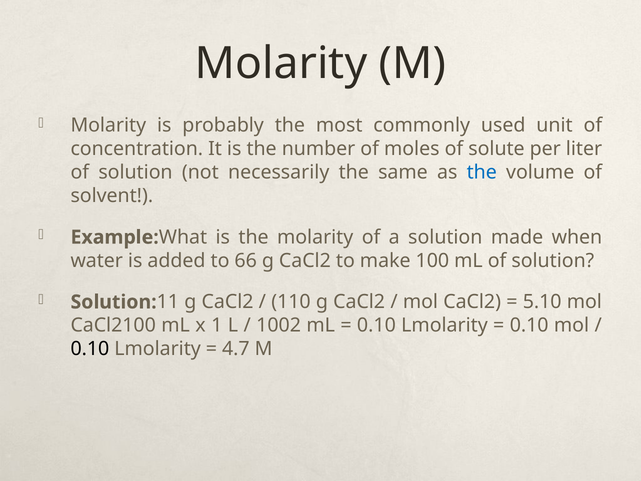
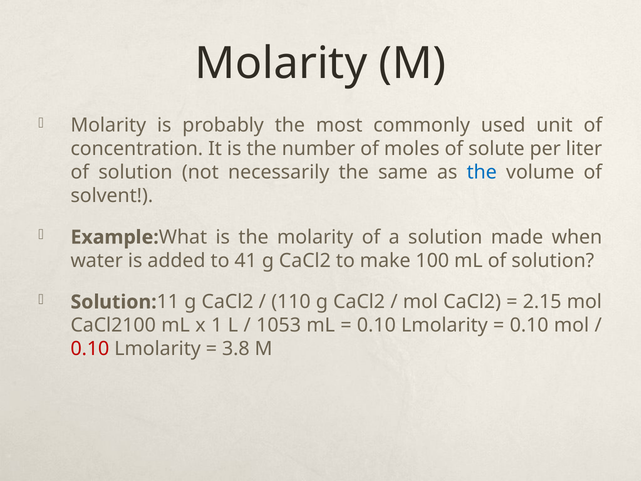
66: 66 -> 41 (246, 261)
5.10: 5.10 -> 2.15 (542, 302)
1002: 1002 -> 1053 (279, 325)
0.10 colour: black -> red (90, 349)
4.7: 4.7 -> 3.8 (236, 349)
